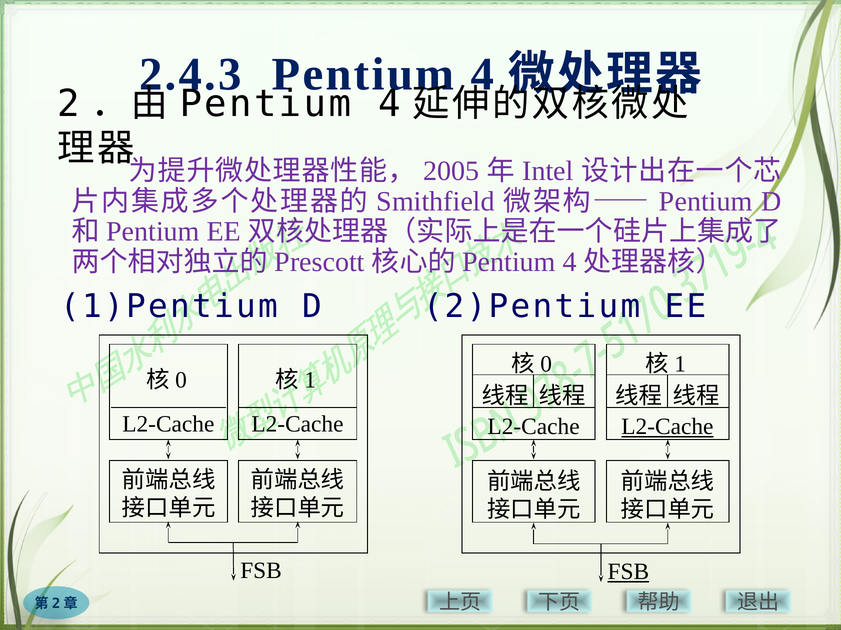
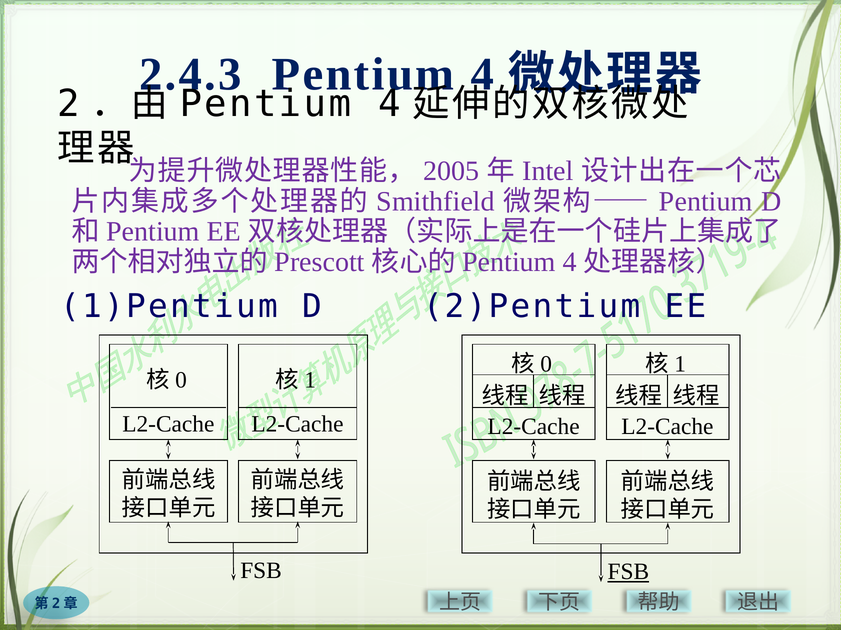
L2-Cache underline: present -> none (667, 427)
